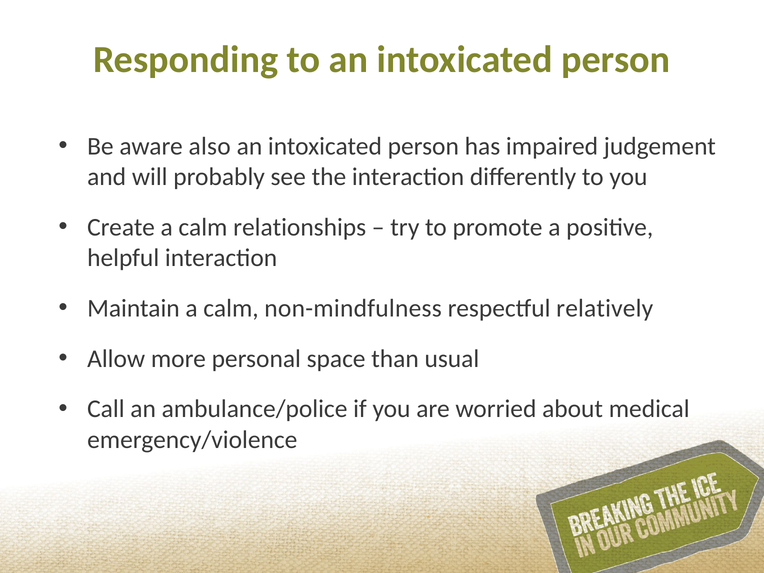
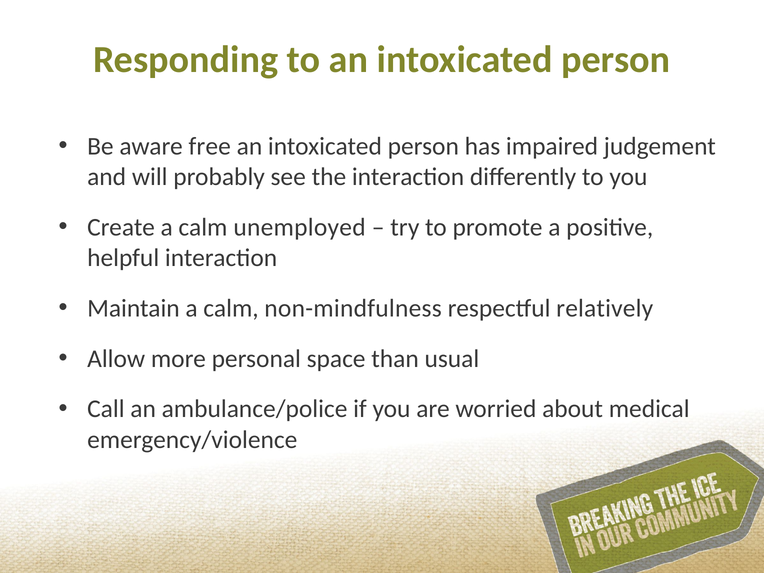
also: also -> free (210, 146)
relationships: relationships -> unemployed (300, 227)
